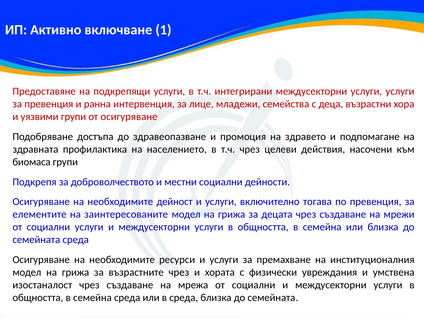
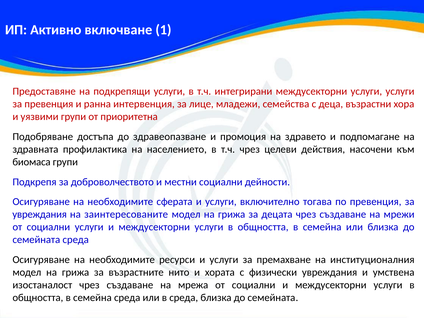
от осигуряване: осигуряване -> приоритетна (129, 117)
дейност: дейност -> сферата (175, 202)
елементите: елементите -> увреждания (40, 214)
възрастните чрез: чрез -> нито (179, 272)
